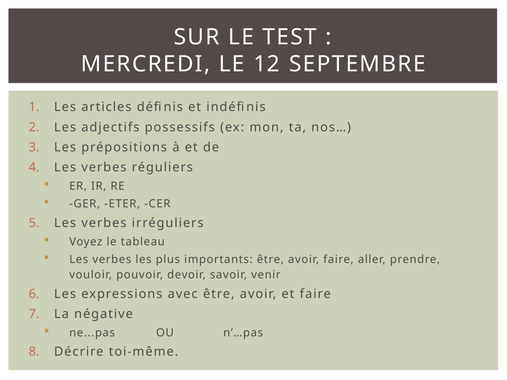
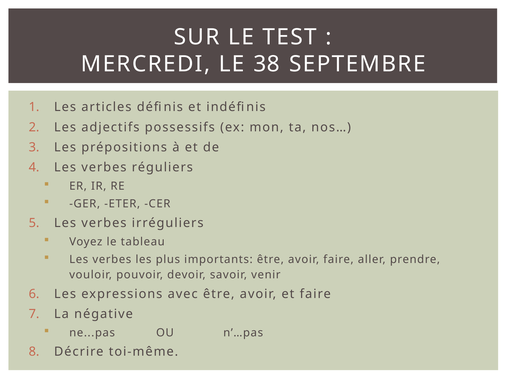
12: 12 -> 38 (267, 64)
